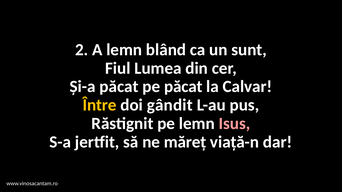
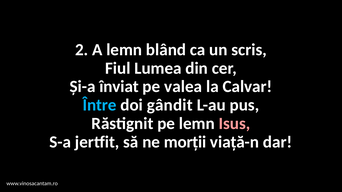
sunt: sunt -> scris (249, 50)
Și-a păcat: păcat -> înviat (119, 87)
pe păcat: păcat -> valea (183, 87)
Între colour: yellow -> light blue (100, 105)
măreț: măreț -> morții (185, 142)
